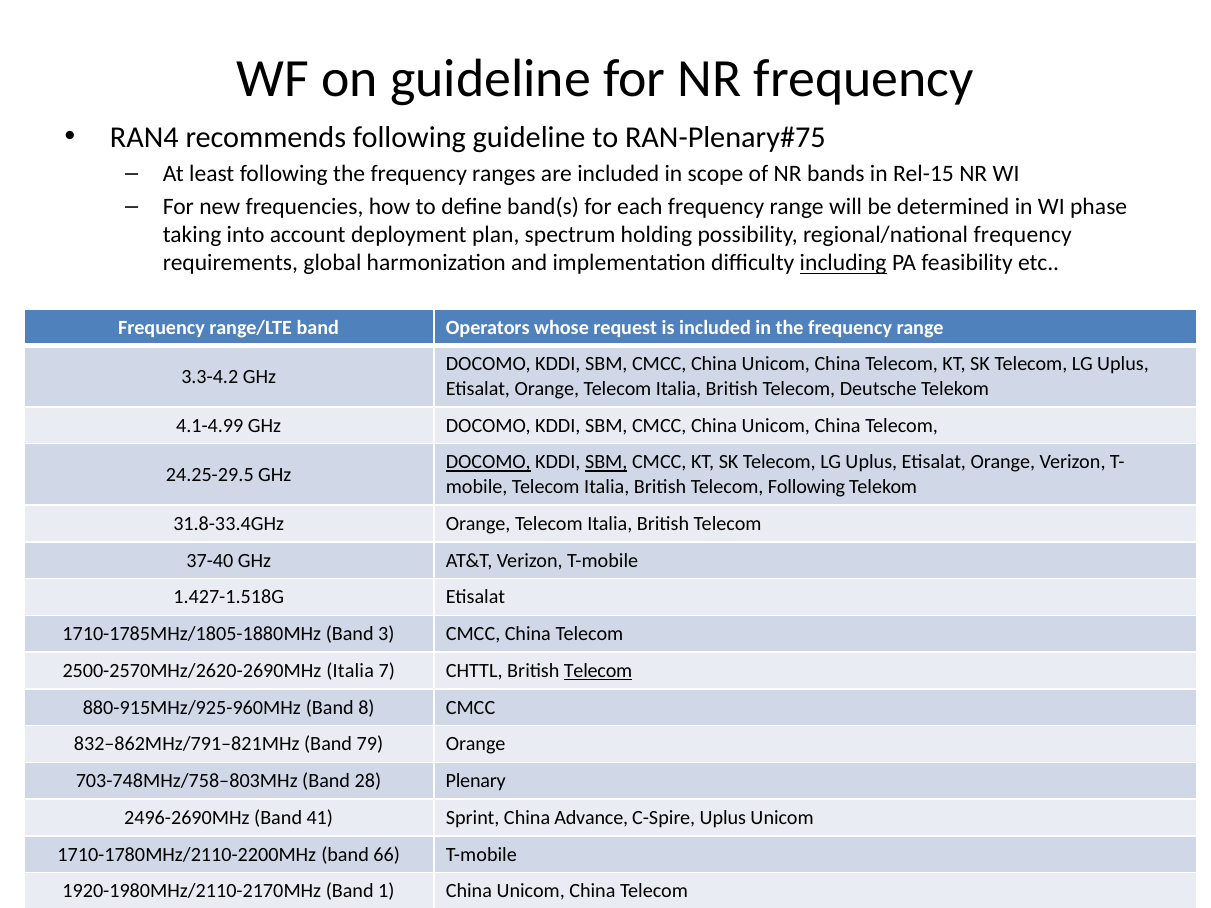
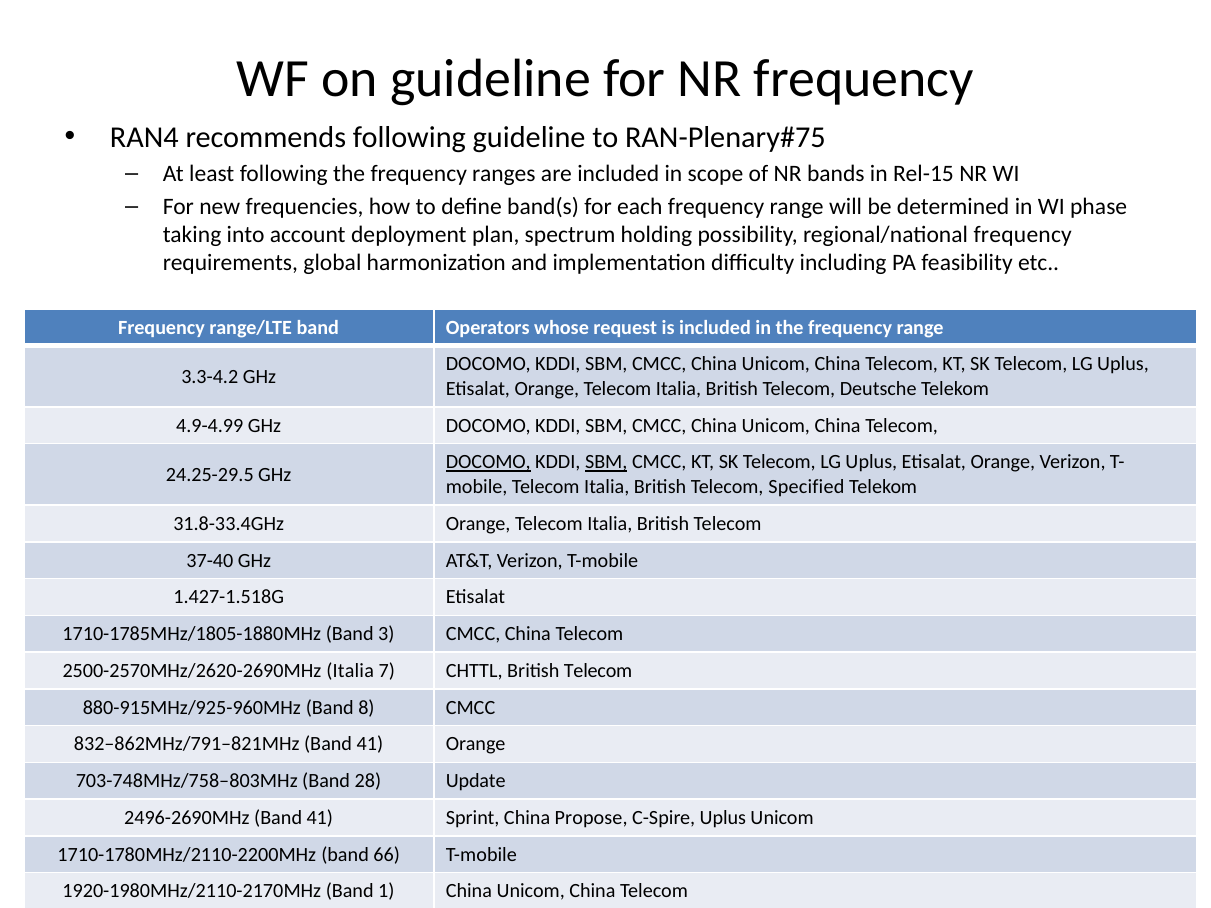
including underline: present -> none (843, 263)
4.1-4.99: 4.1-4.99 -> 4.9-4.99 (210, 426)
Telecom Following: Following -> Specified (806, 487)
Telecom underline: present -> none (598, 671)
832–862MHz/791–821MHz Band 79: 79 -> 41 (370, 744)
Plenary: Plenary -> Update (476, 781)
Advance: Advance -> Propose (591, 818)
